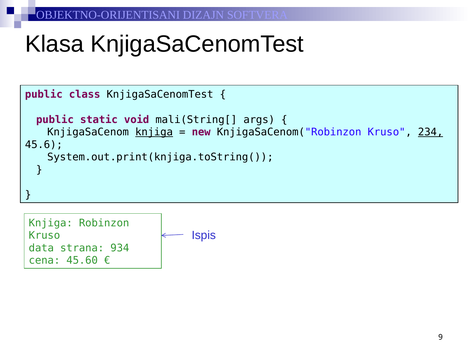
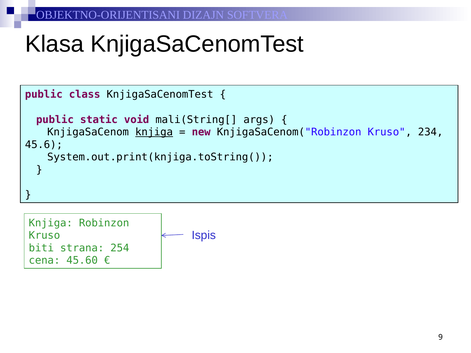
234 underline: present -> none (431, 132)
data: data -> biti (41, 248)
934: 934 -> 254 (120, 248)
